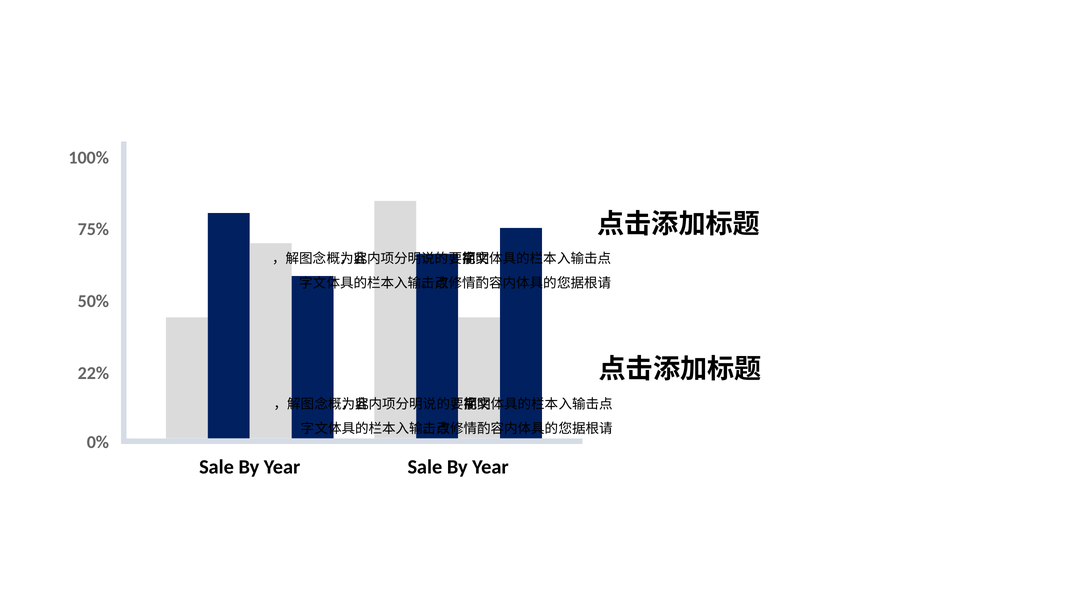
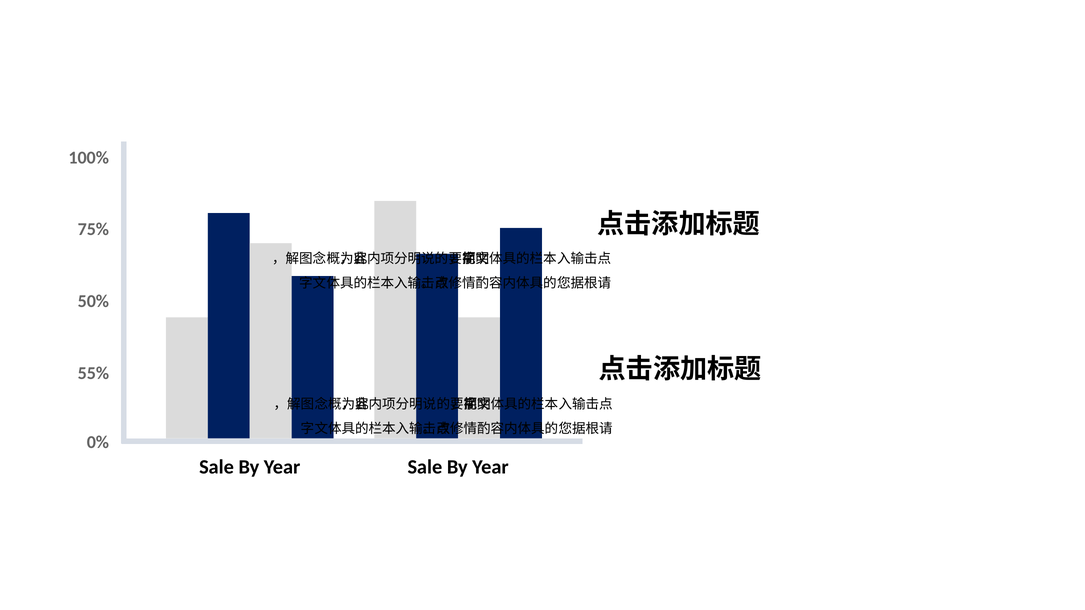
22%: 22% -> 55% (93, 373)
